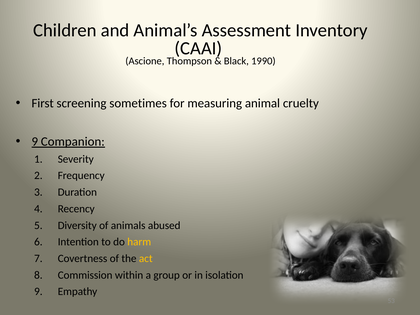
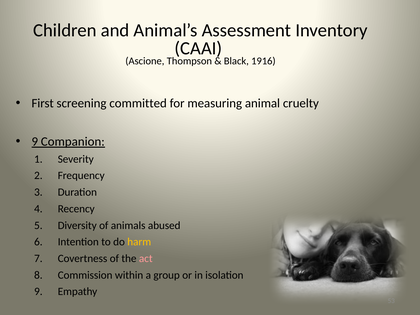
1990: 1990 -> 1916 (263, 61)
sometimes: sometimes -> committed (138, 103)
act colour: yellow -> pink (146, 258)
